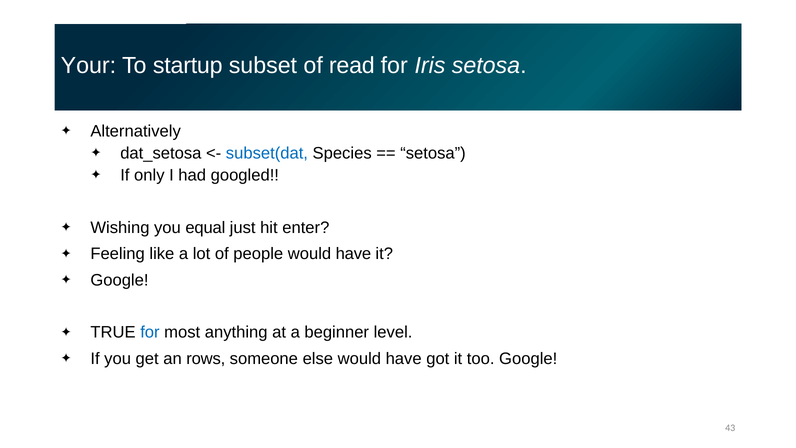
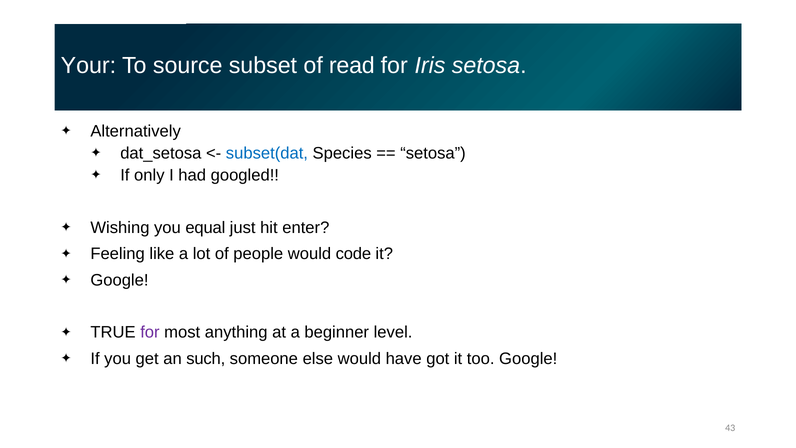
startup: startup -> source (188, 65)
people would have: have -> code (353, 254)
for colour: blue -> purple (150, 332)
rows: rows -> such (206, 359)
